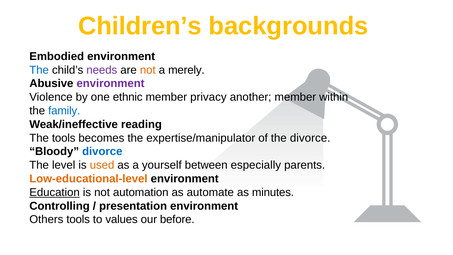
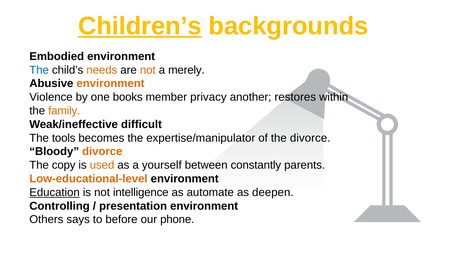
Children’s underline: none -> present (140, 26)
needs colour: purple -> orange (102, 70)
environment colour: purple -> orange (110, 84)
ethnic: ethnic -> books (128, 97)
another member: member -> restores (295, 97)
family colour: blue -> orange (64, 111)
reading: reading -> difficult (141, 124)
divorce colour: blue -> orange (102, 151)
level: level -> copy (64, 165)
especially: especially -> constantly (256, 165)
automation: automation -> intelligence (141, 192)
minutes: minutes -> deepen (273, 192)
Others tools: tools -> says (78, 219)
values: values -> before (122, 219)
before: before -> phone (177, 219)
